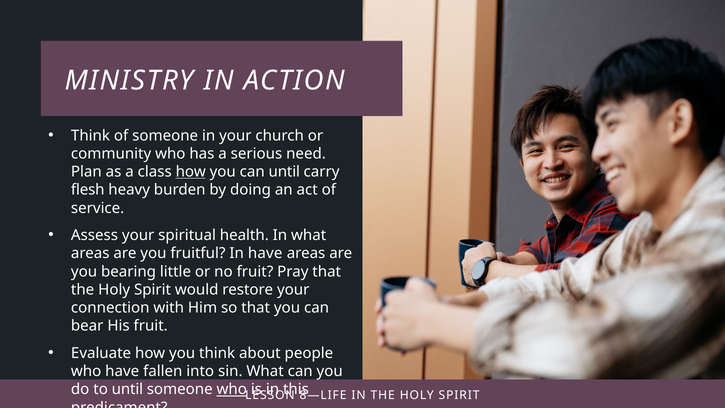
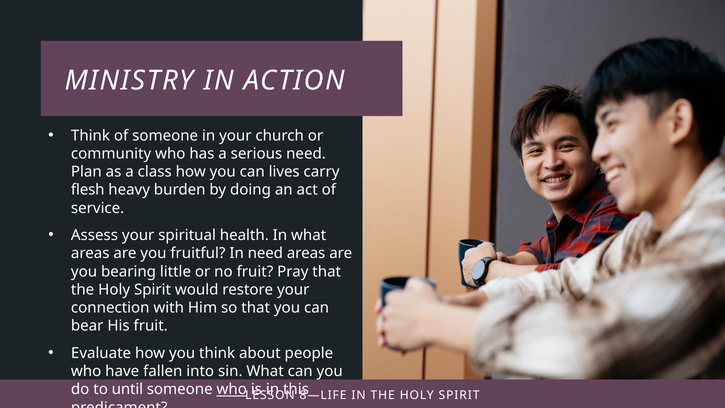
how underline: present -> none (191, 172)
can until: until -> lives (284, 172)
In have: have -> need (265, 253)
